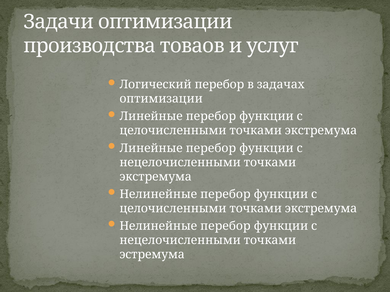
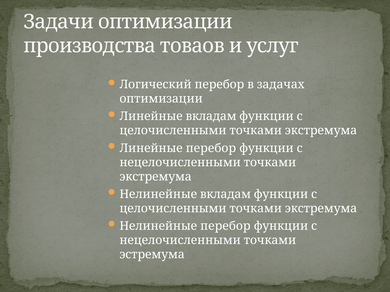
перебор: перебор -> вкладам (211, 116)
перебор: перебор -> вкладам (225, 194)
